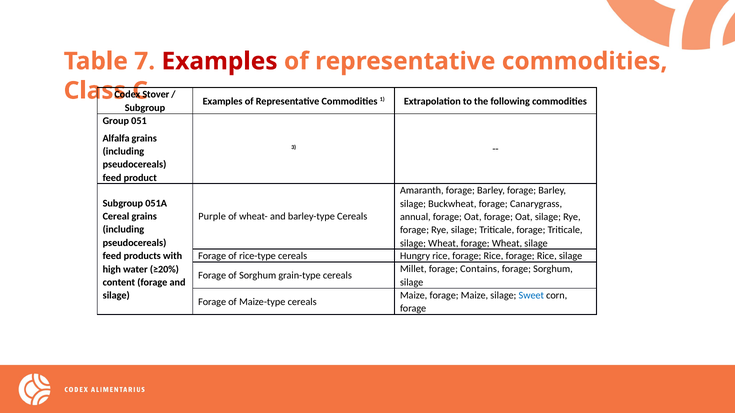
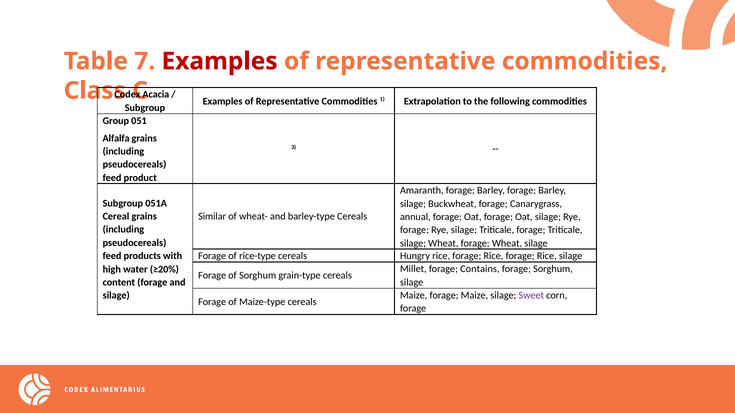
Stover: Stover -> Acacia (156, 95)
Purple: Purple -> Similar (212, 217)
Sweet colour: blue -> purple (531, 296)
